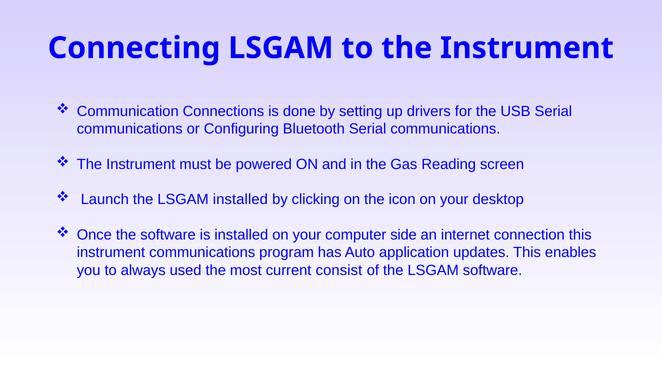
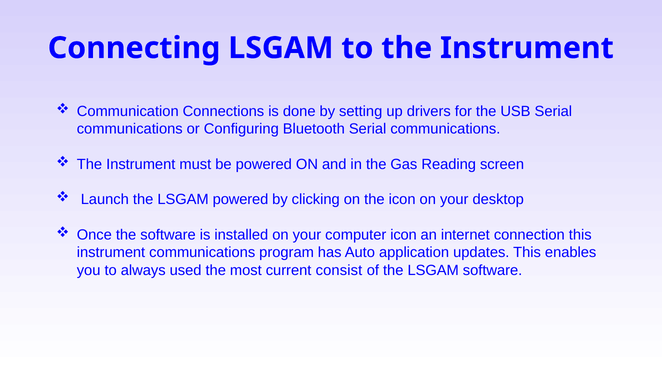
LSGAM installed: installed -> powered (241, 199)
computer side: side -> icon (404, 235)
